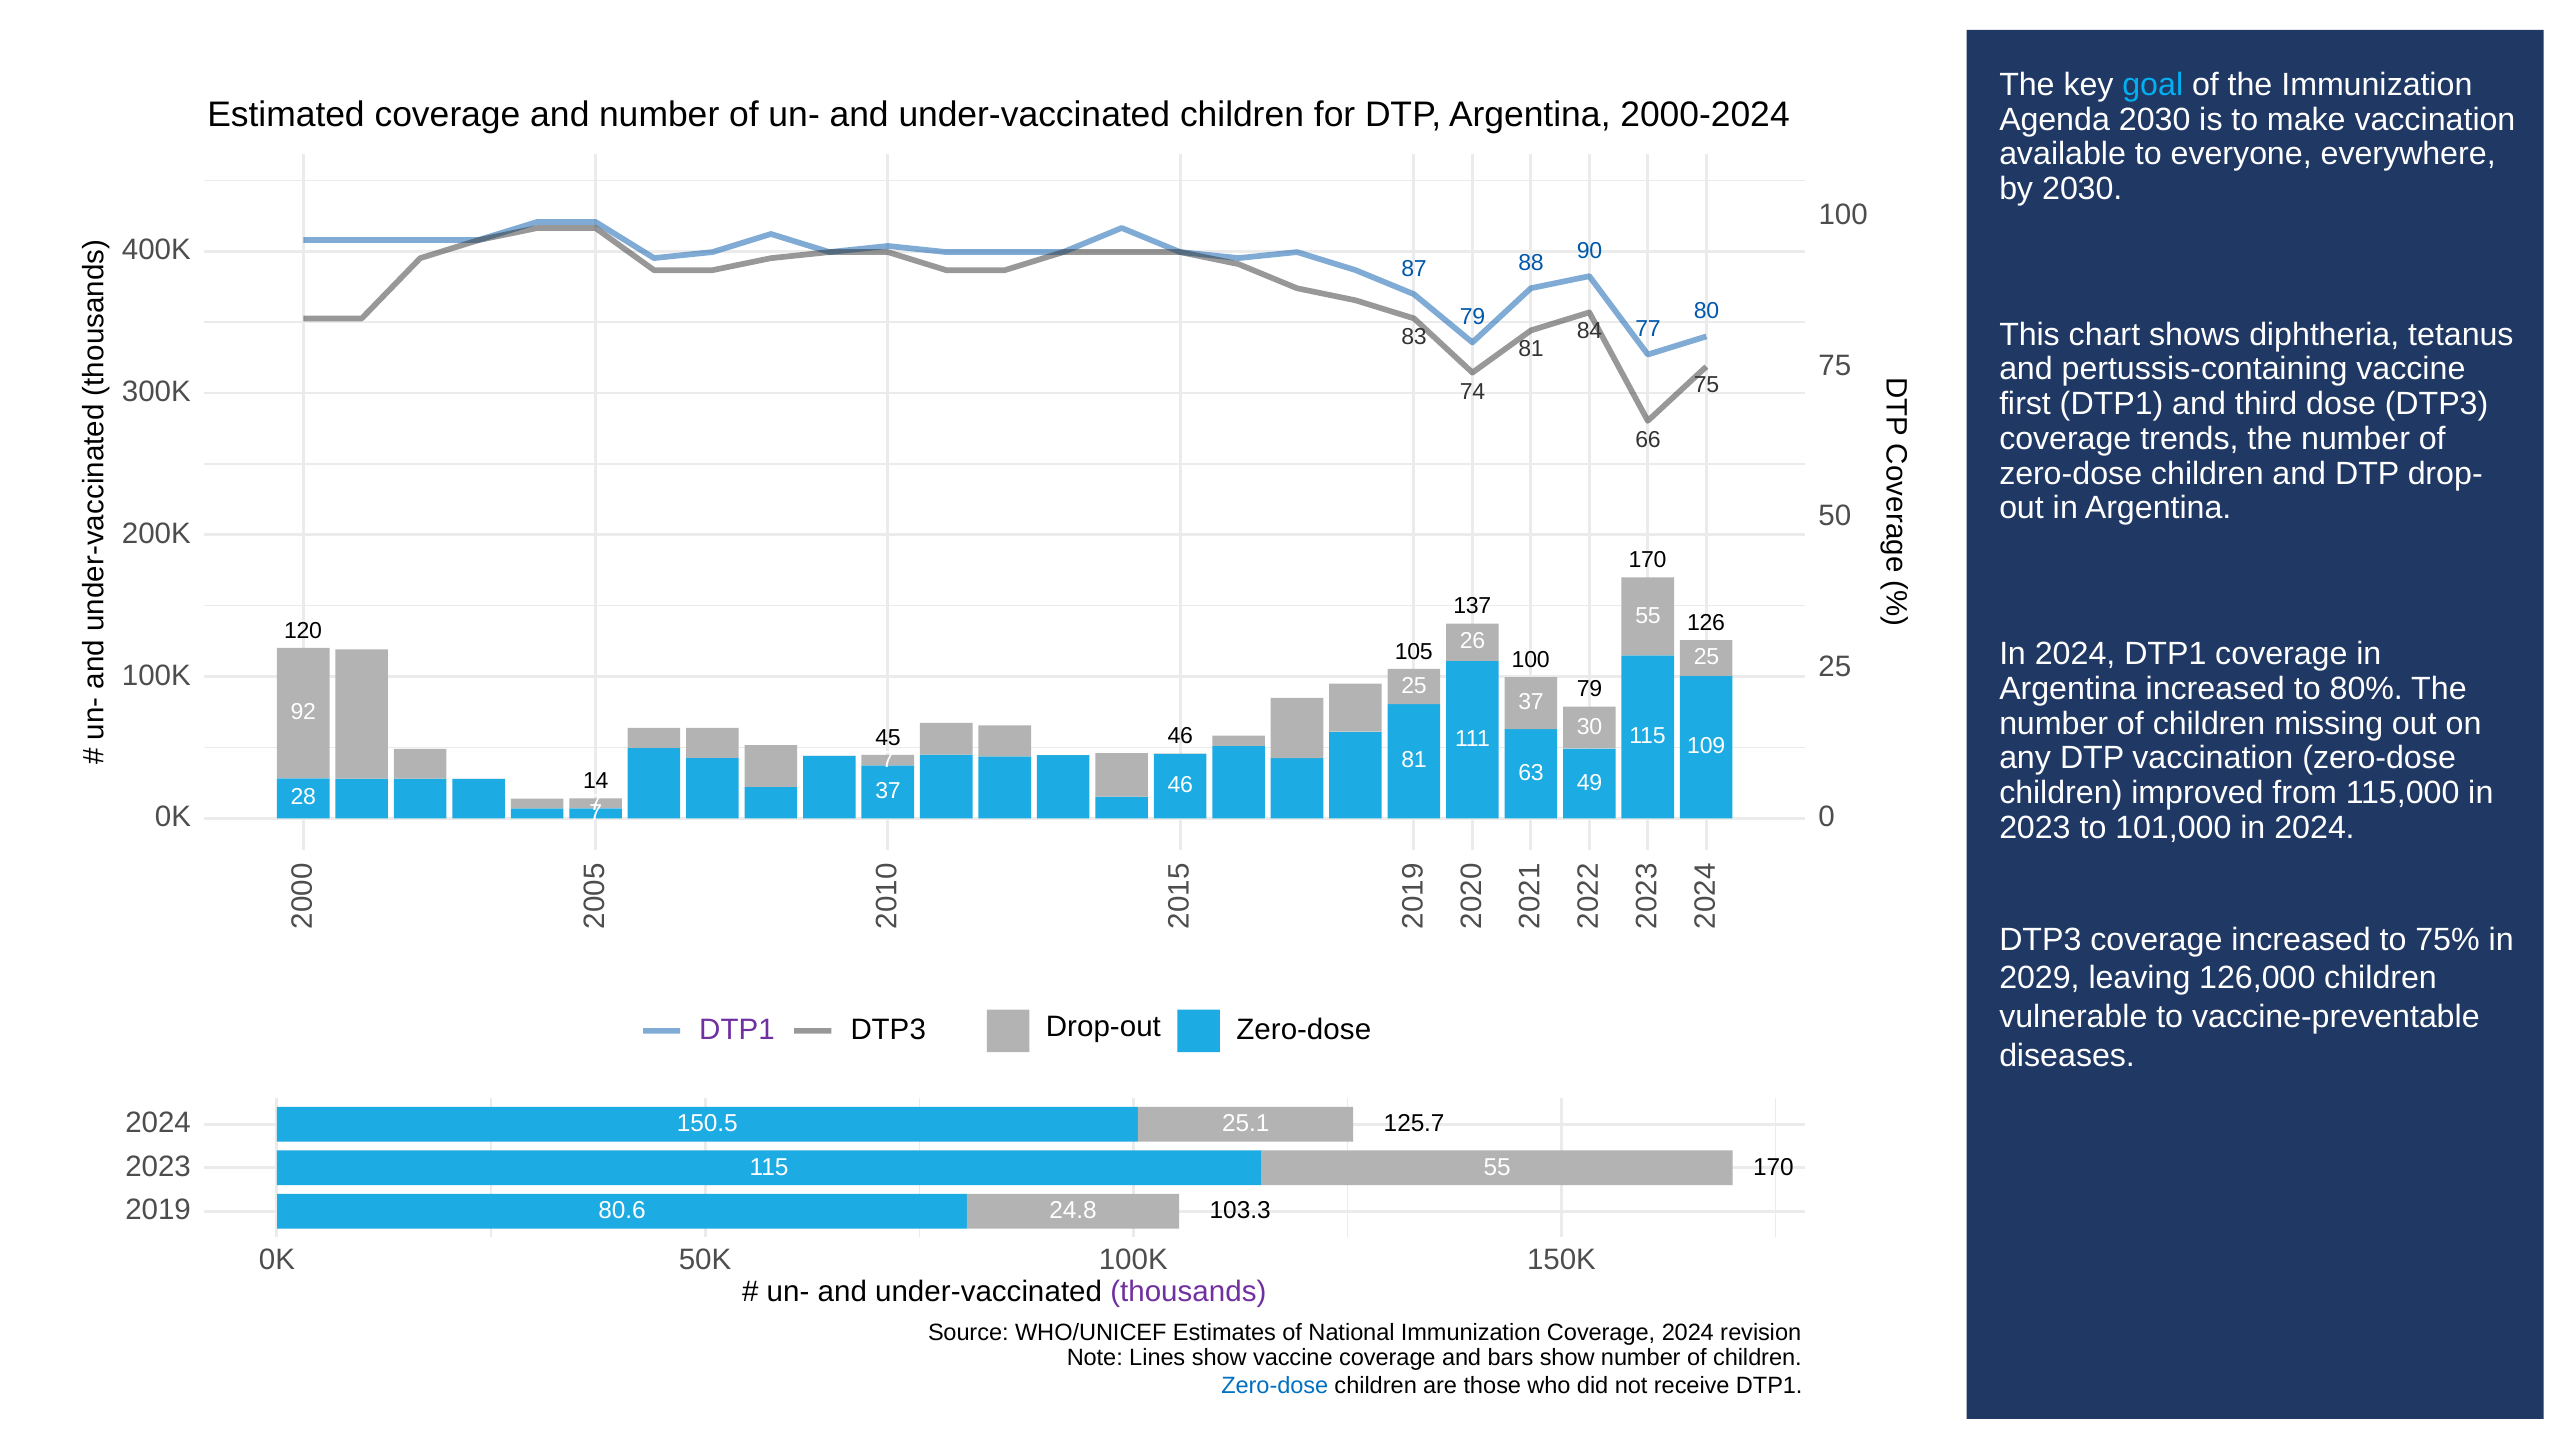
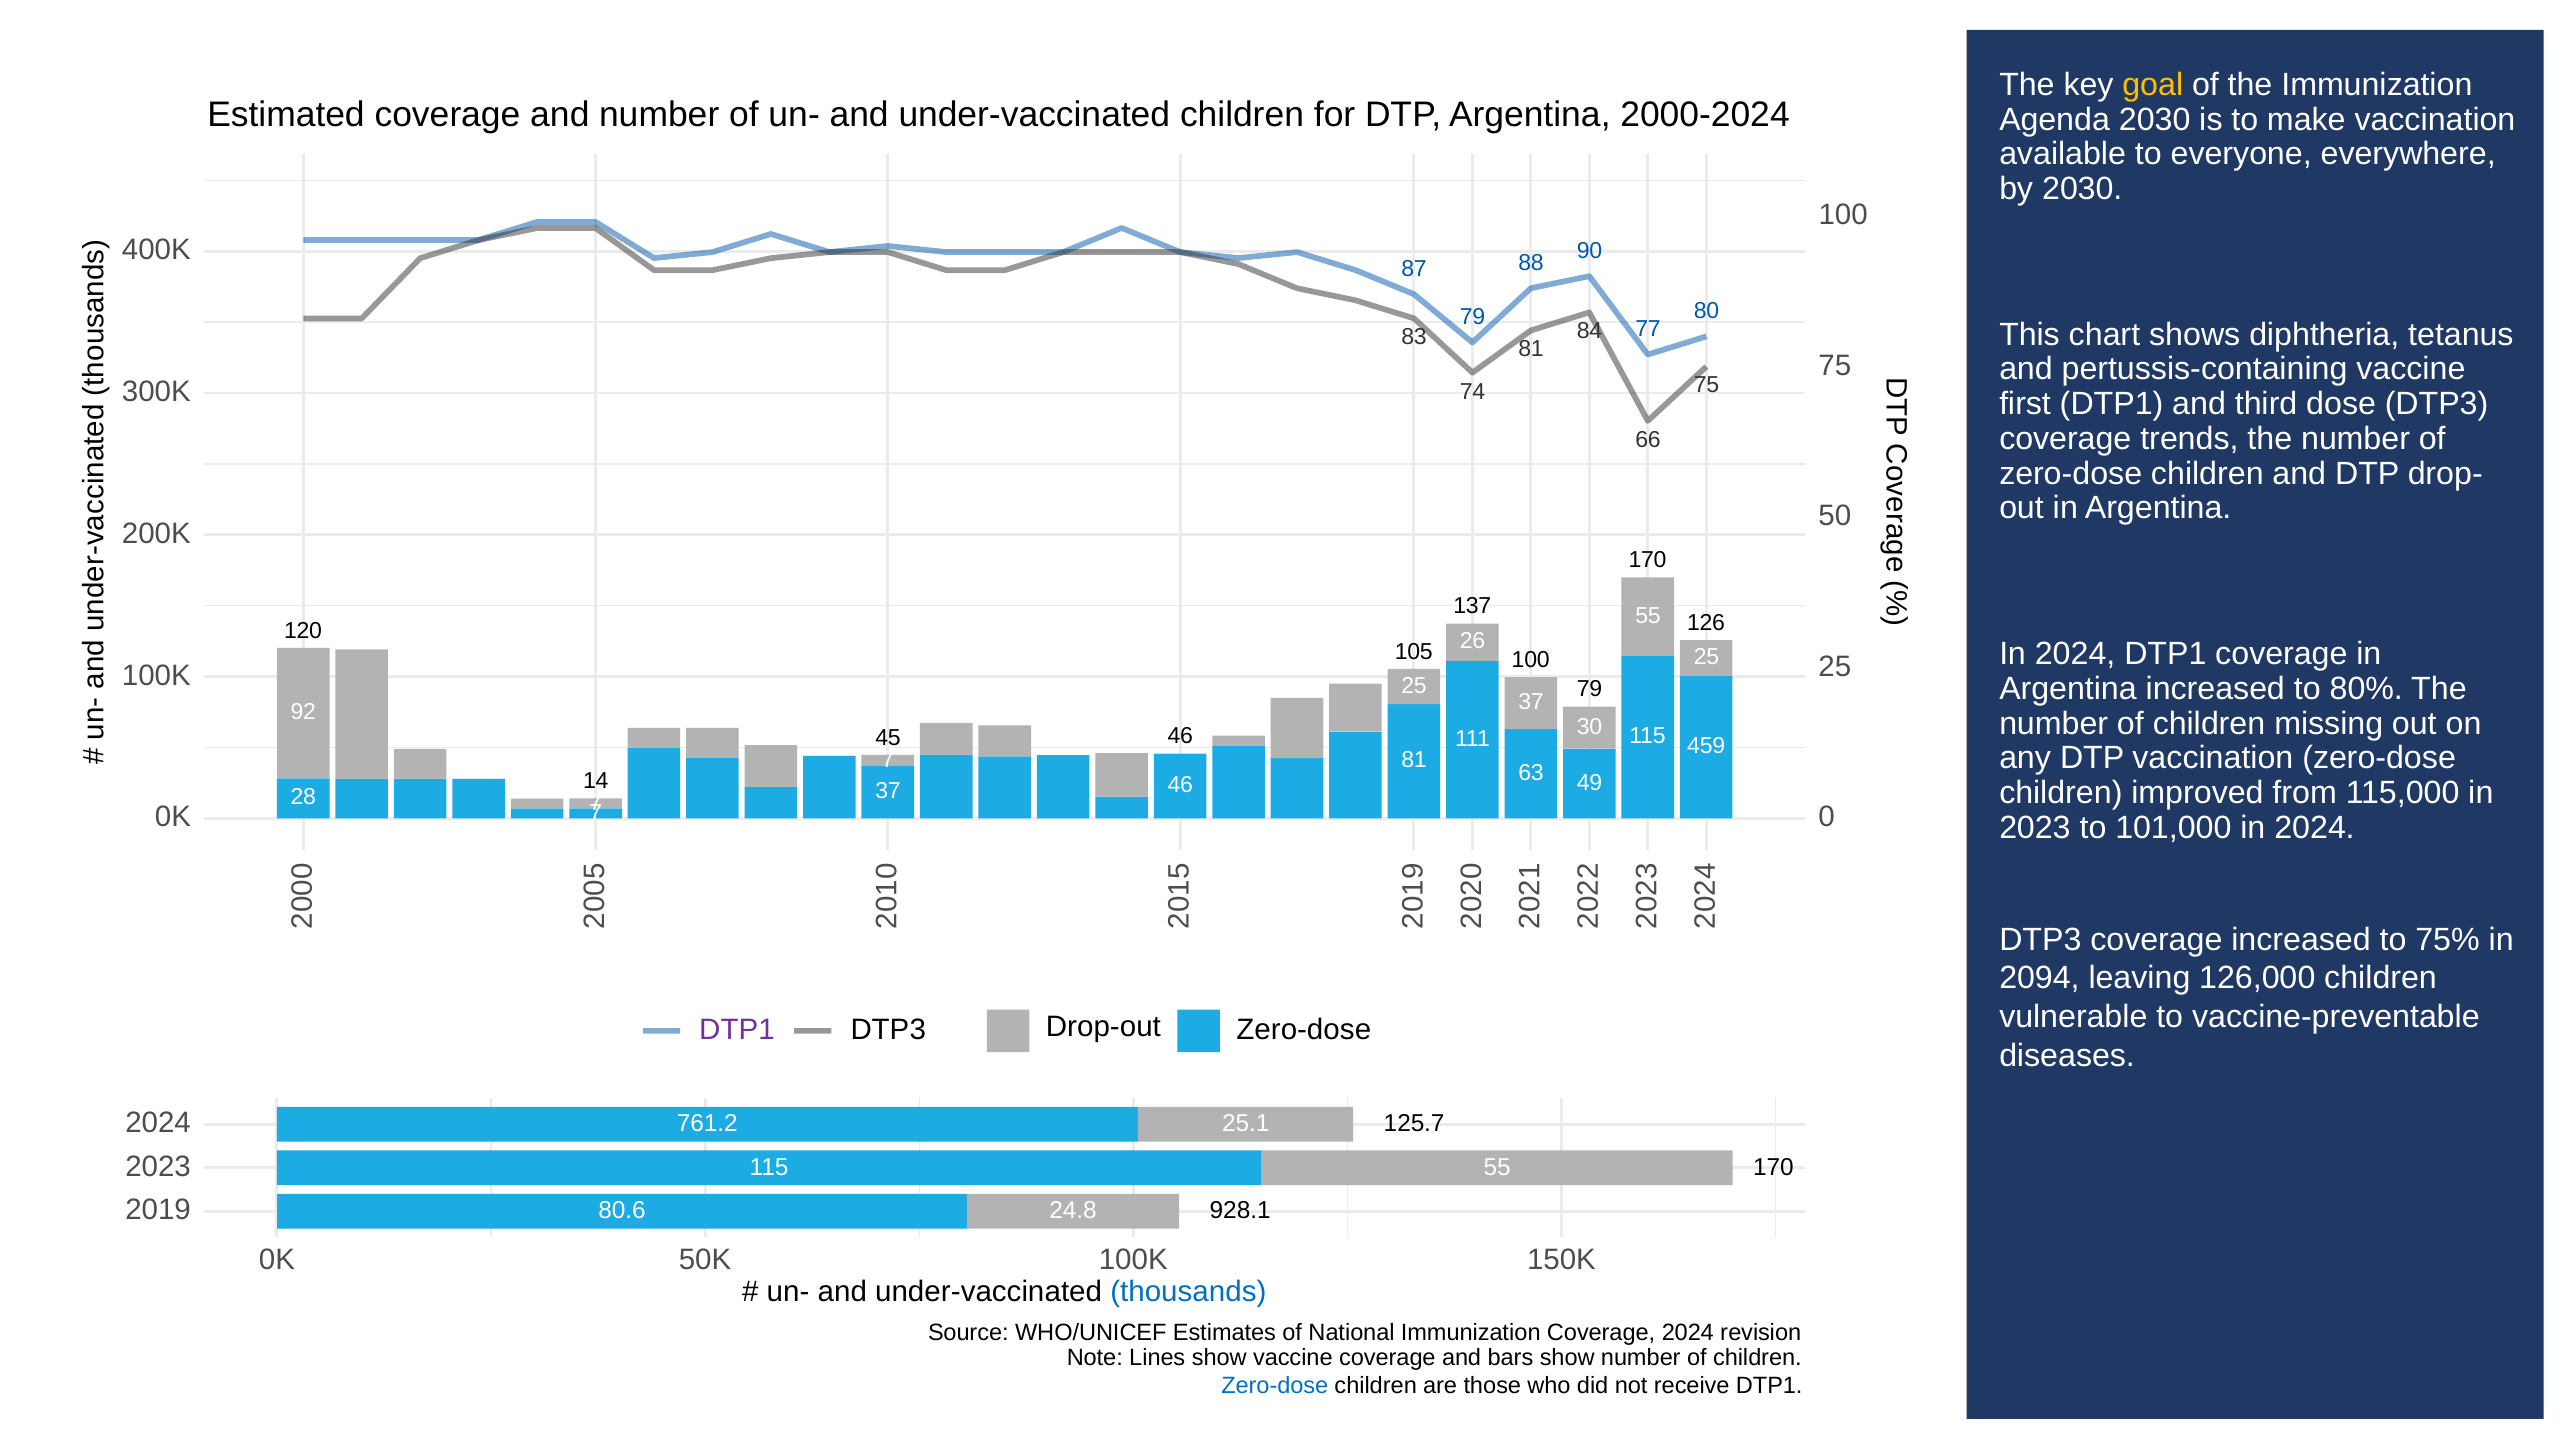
goal colour: light blue -> yellow (2153, 85)
109: 109 -> 459 (1706, 746)
2029: 2029 -> 2094 (2039, 978)
150.5: 150.5 -> 761.2 (707, 1123)
103.3: 103.3 -> 928.1 (1240, 1210)
thousands colour: purple -> blue (1188, 1292)
